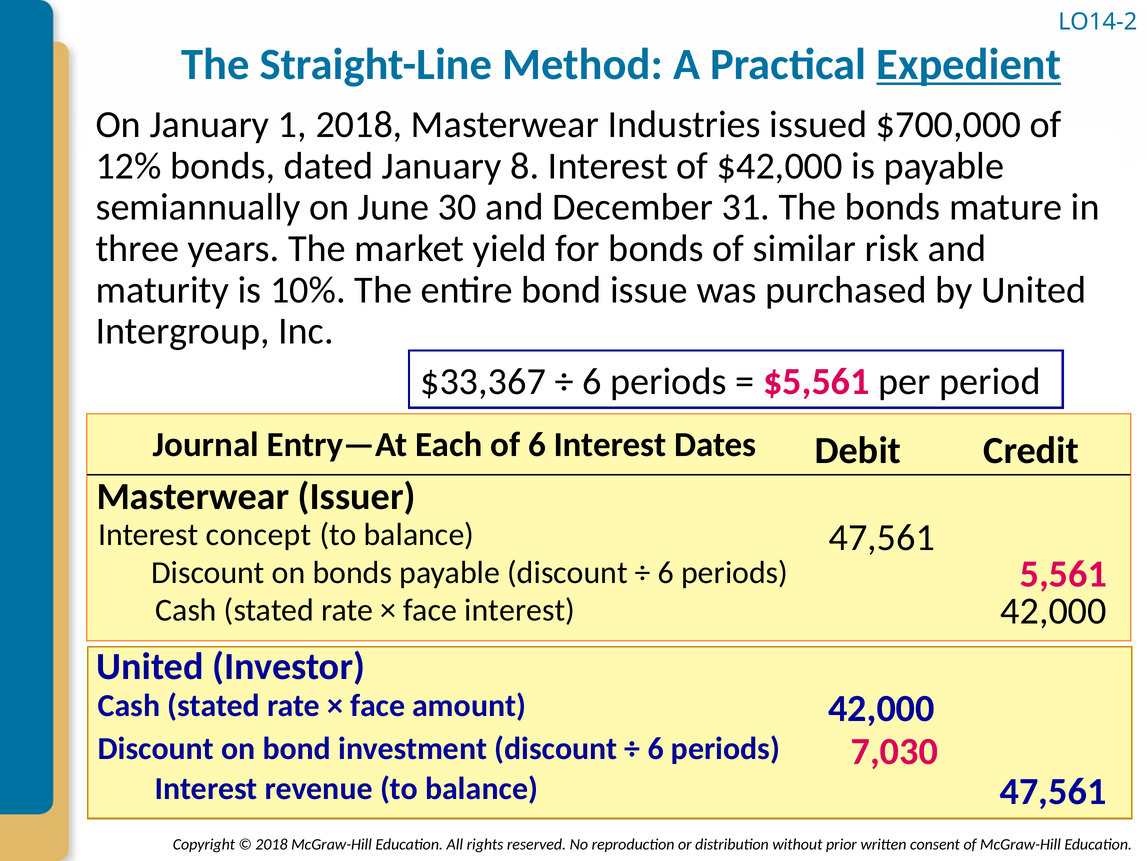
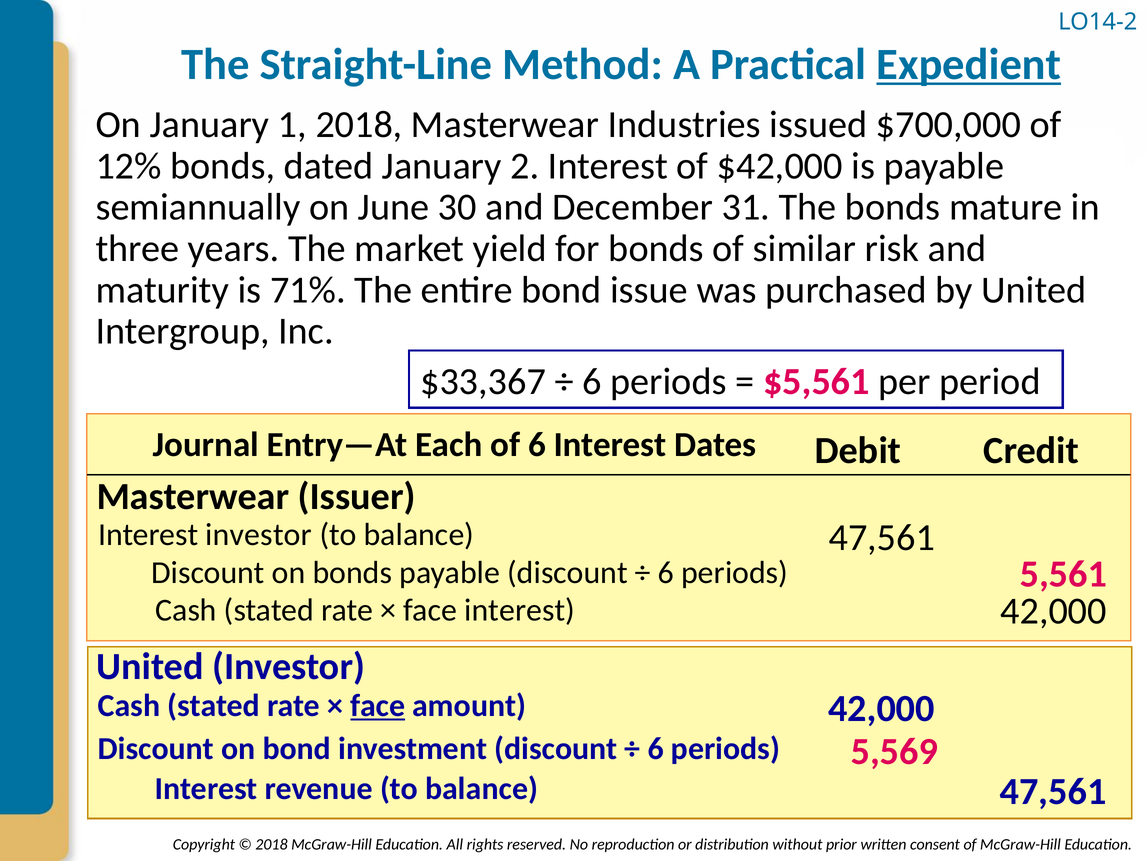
8: 8 -> 2 (525, 166)
10%: 10% -> 71% (308, 290)
Interest concept: concept -> investor (259, 534)
face underline: none -> present (378, 705)
7,030: 7,030 -> 5,569 (894, 751)
